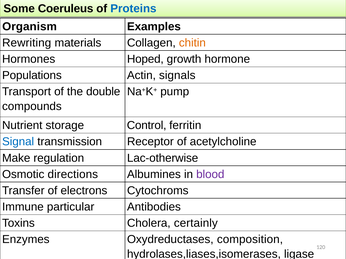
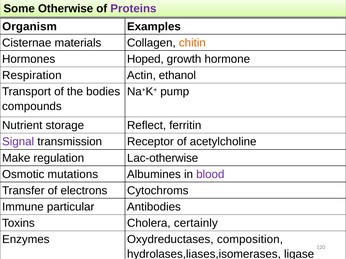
Coeruleus: Coeruleus -> Otherwise (66, 9)
Proteins colour: blue -> purple (133, 9)
Rewriting: Rewriting -> Cisternae (27, 43)
Populations: Populations -> Respiration (32, 76)
signals: signals -> ethanol (177, 76)
double: double -> bodies (103, 92)
Control: Control -> Reflect (147, 126)
Signal colour: blue -> purple (18, 142)
directions: directions -> mutations (73, 175)
